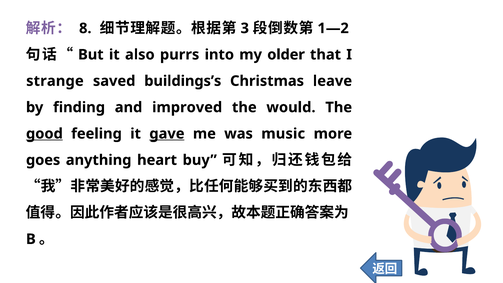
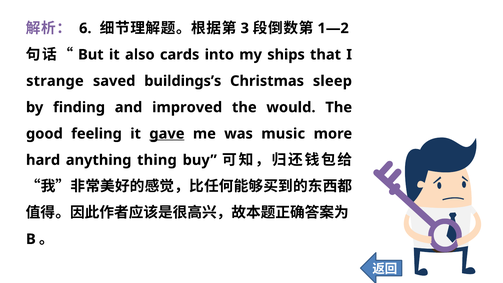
8: 8 -> 6 (85, 28)
purrs: purrs -> cards (180, 55)
older: older -> ships (286, 55)
leave: leave -> sleep (332, 81)
good underline: present -> none (44, 134)
goes: goes -> hard (43, 160)
heart: heart -> thing (157, 160)
